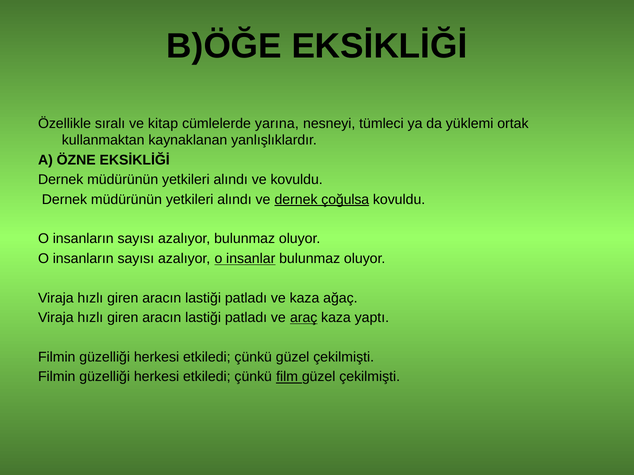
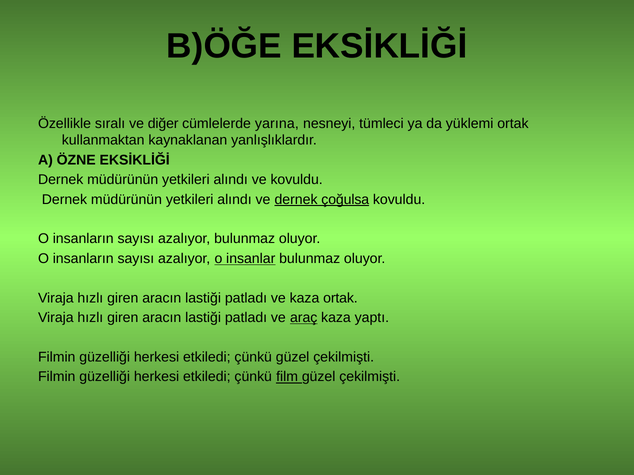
kitap: kitap -> diğer (163, 124)
kaza ağaç: ağaç -> ortak (340, 298)
